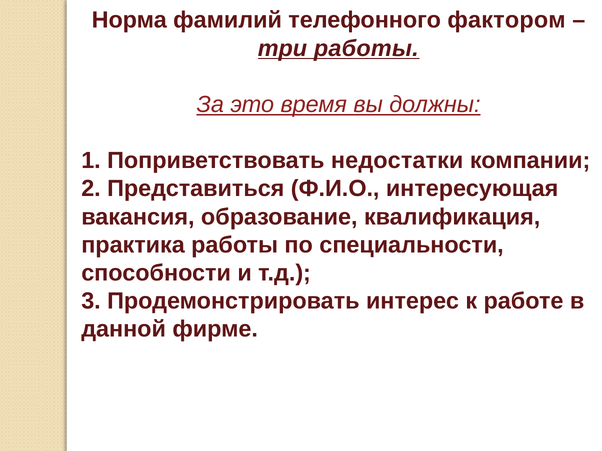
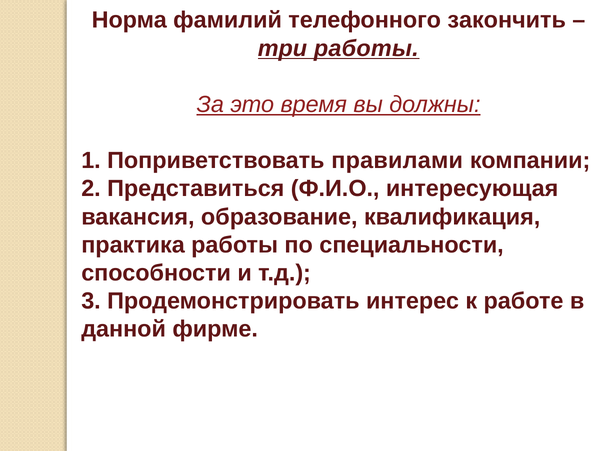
фактором: фактором -> закончить (507, 20)
недостатки: недостатки -> правилами (397, 161)
